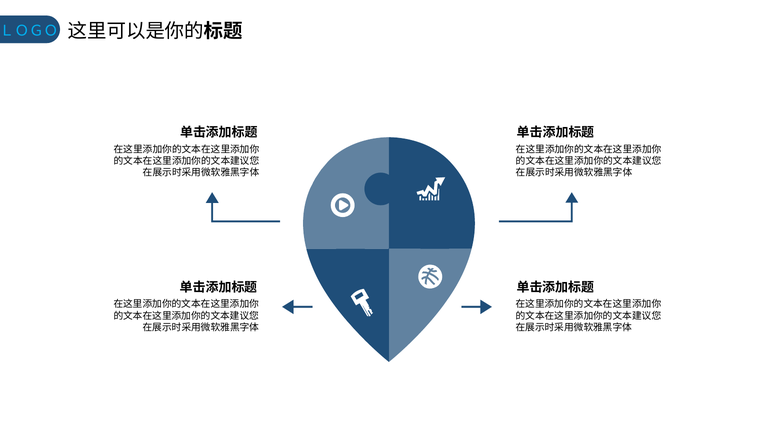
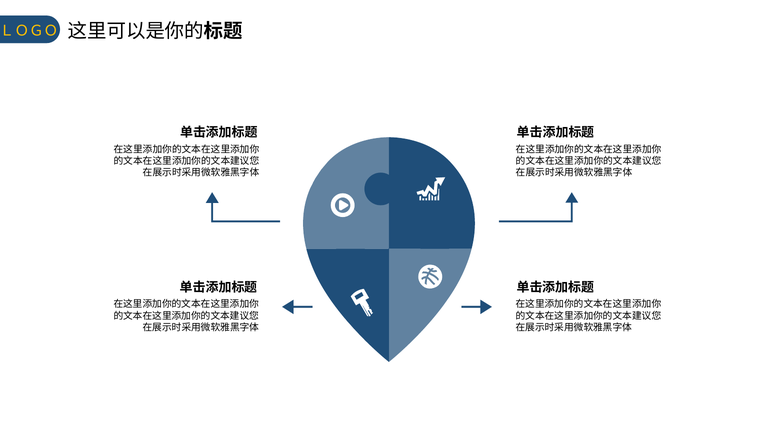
ＬＯＧＯ colour: light blue -> yellow (29, 31)
